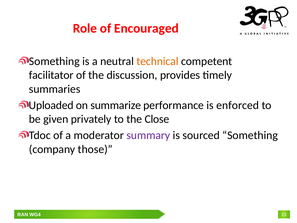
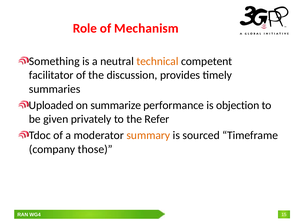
Encouraged: Encouraged -> Mechanism (146, 28)
enforced: enforced -> objection (238, 105)
Close: Close -> Refer (157, 119)
summary colour: purple -> orange (148, 135)
sourced Something: Something -> Timeframe (250, 135)
